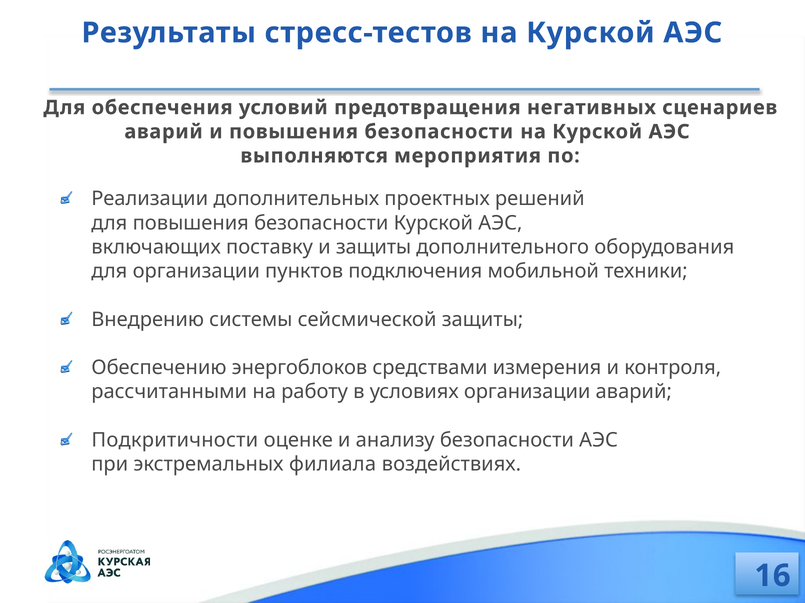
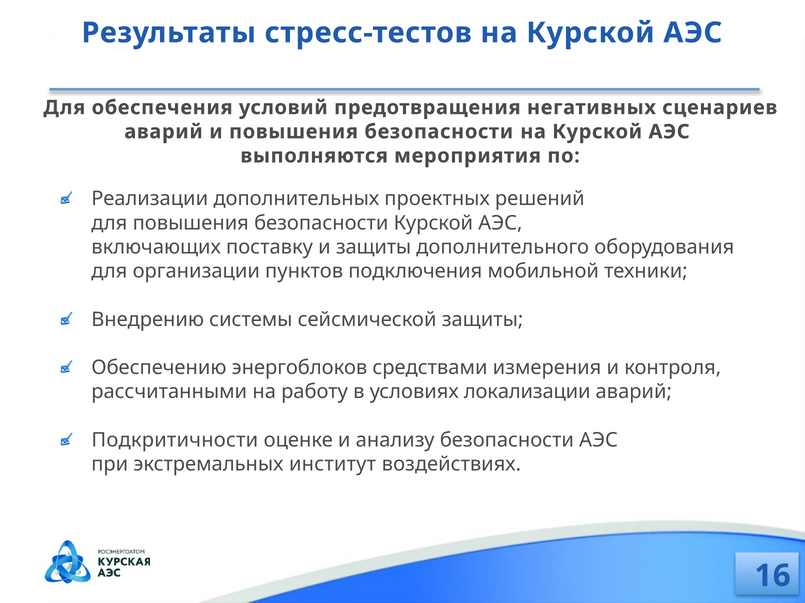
условиях организации: организации -> локализации (527, 392)
филиала: филиала -> институт (333, 465)
